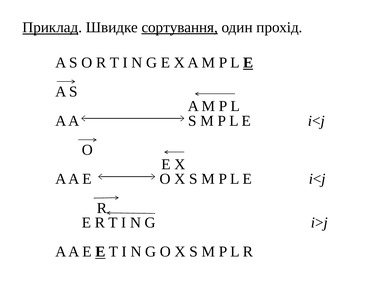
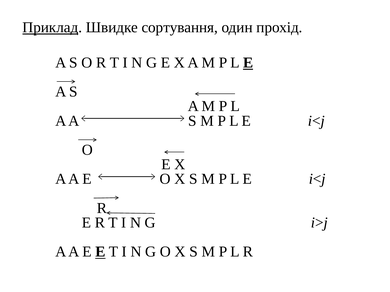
сортування underline: present -> none (180, 27)
